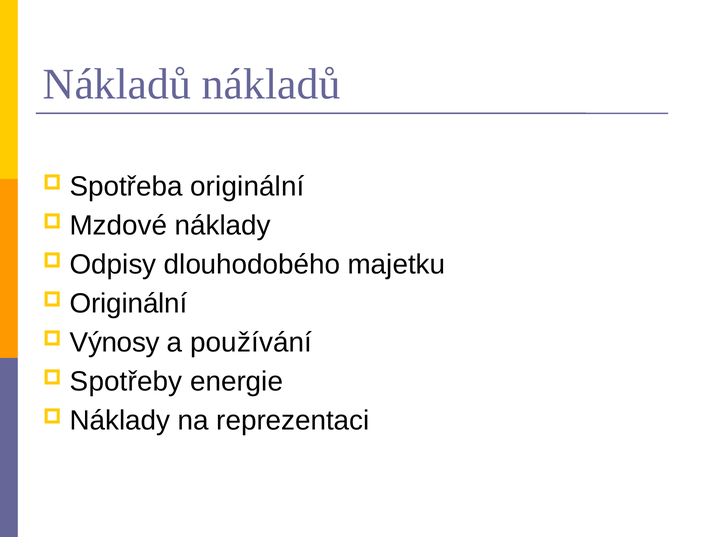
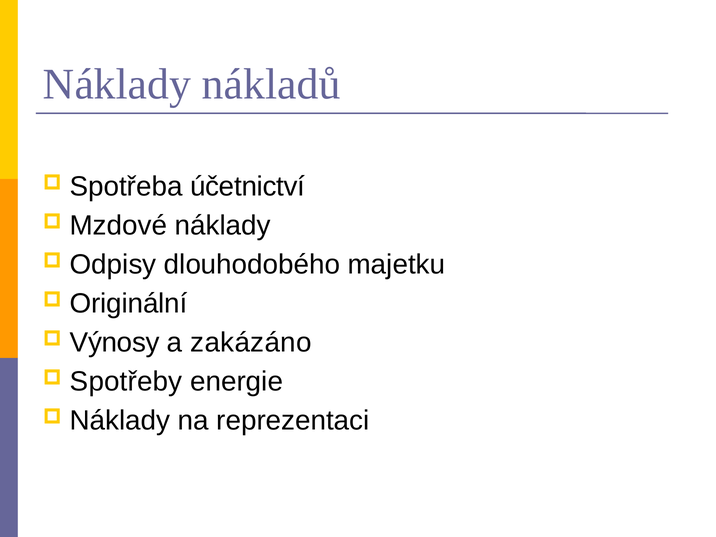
Nákladů: Nákladů -> Náklady (117, 84)
Spotřeba originální: originální -> účetnictví (248, 187)
používání: používání -> zakázáno (251, 343)
